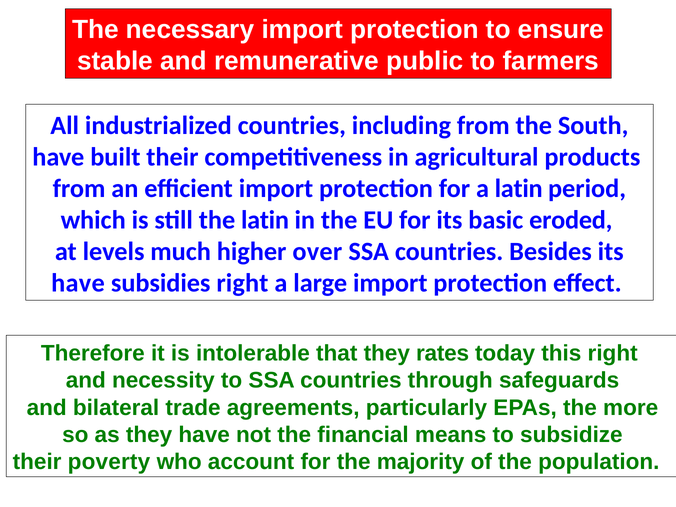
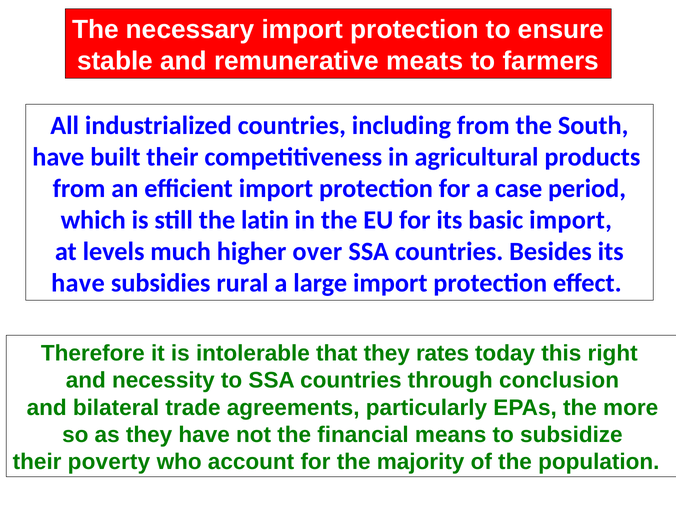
public: public -> meats (425, 61)
a latin: latin -> case (519, 188)
basic eroded: eroded -> import (571, 220)
subsidies right: right -> rural (242, 283)
safeguards: safeguards -> conclusion (559, 381)
